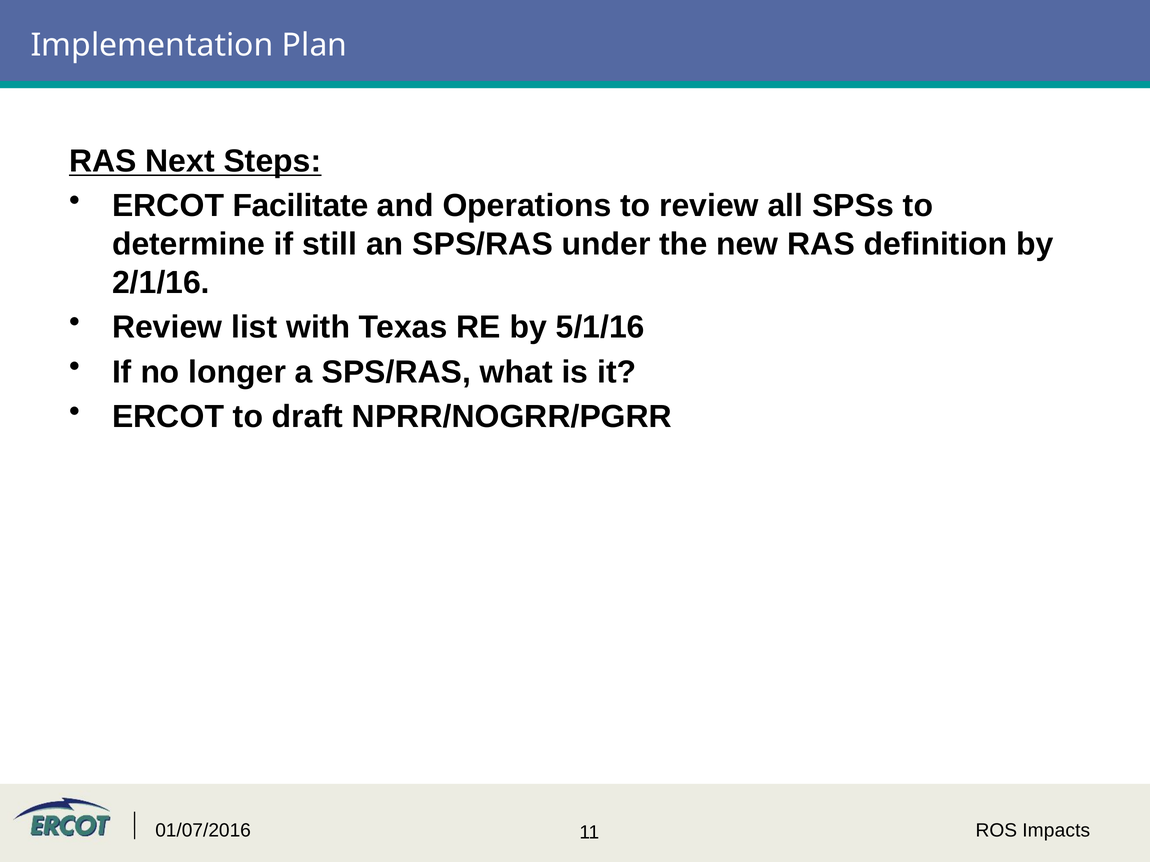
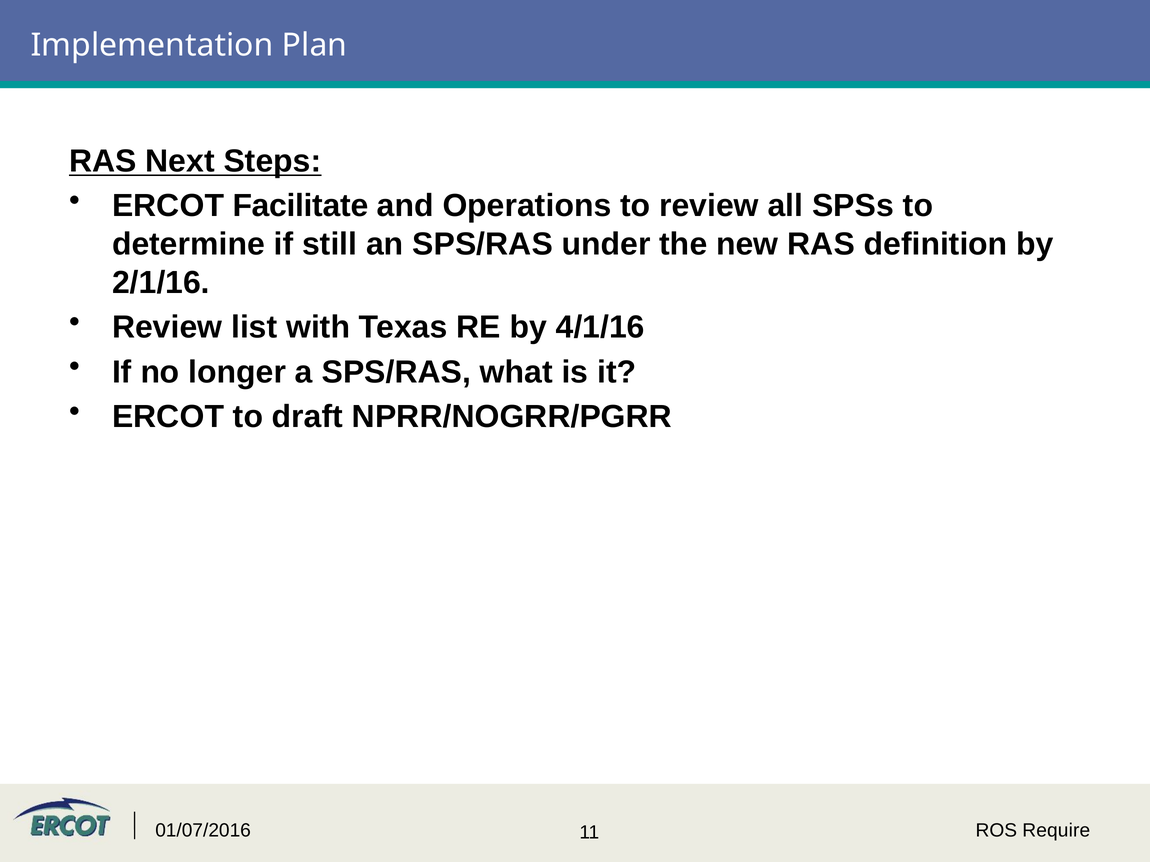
5/1/16: 5/1/16 -> 4/1/16 (600, 327)
Impacts: Impacts -> Require (1056, 831)
